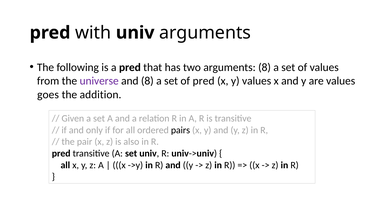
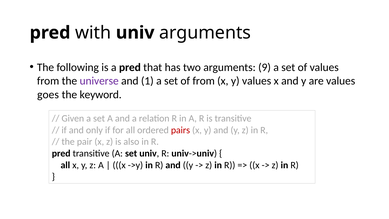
arguments 8: 8 -> 9 (265, 67)
and 8: 8 -> 1 (147, 81)
of pred: pred -> from (204, 81)
addition: addition -> keyword (101, 95)
pairs colour: black -> red (180, 130)
